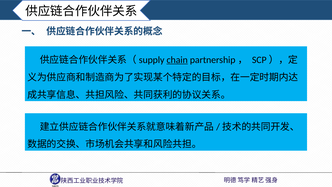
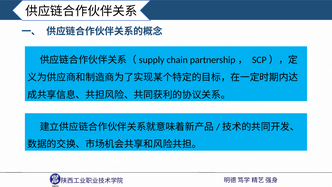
chain underline: present -> none (177, 60)
